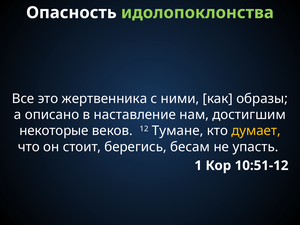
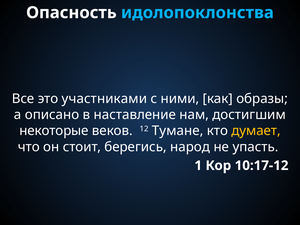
идолопоклонства colour: light green -> light blue (197, 13)
жертвенника: жертвенника -> участниками (104, 99)
бесам: бесам -> народ (190, 147)
10:51-12: 10:51-12 -> 10:17-12 (262, 166)
